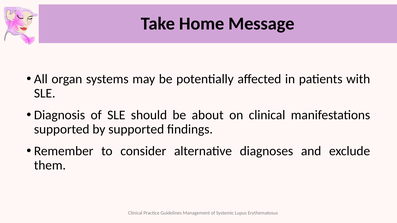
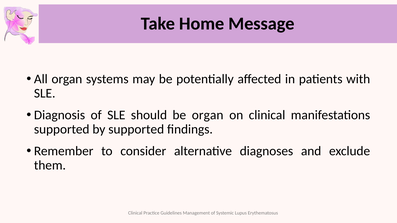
be about: about -> organ (208, 115)
